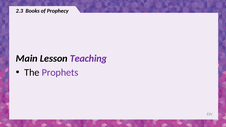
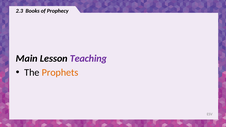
Prophets colour: purple -> orange (60, 73)
